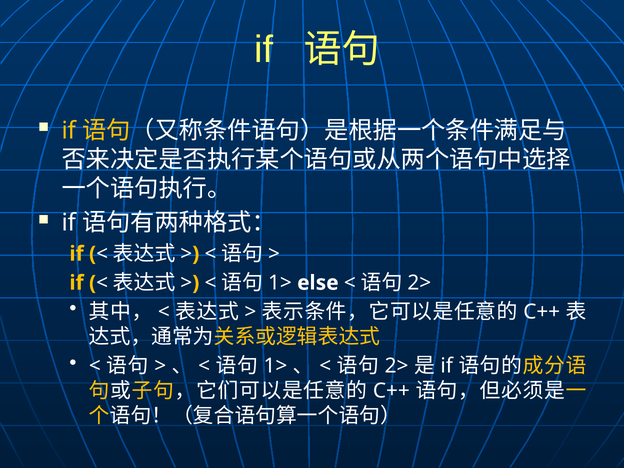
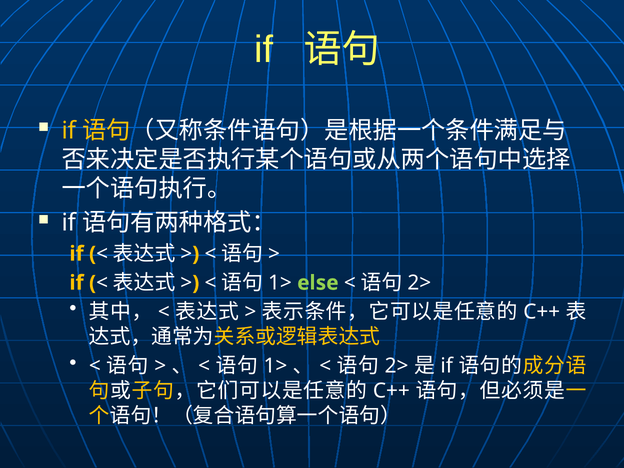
else colour: white -> light green (318, 283)
